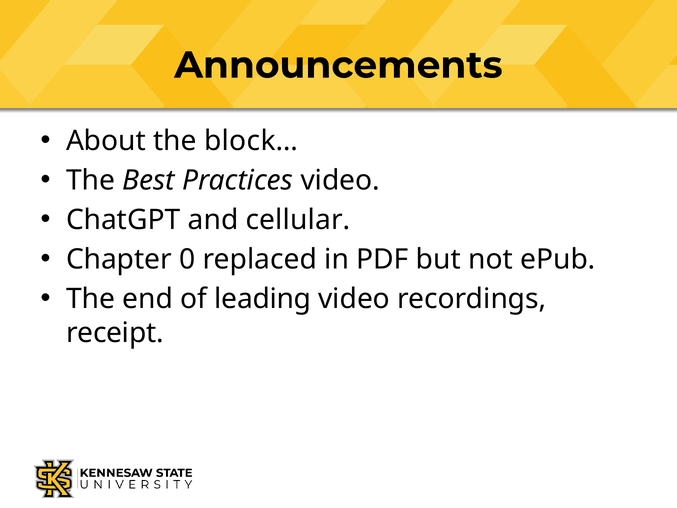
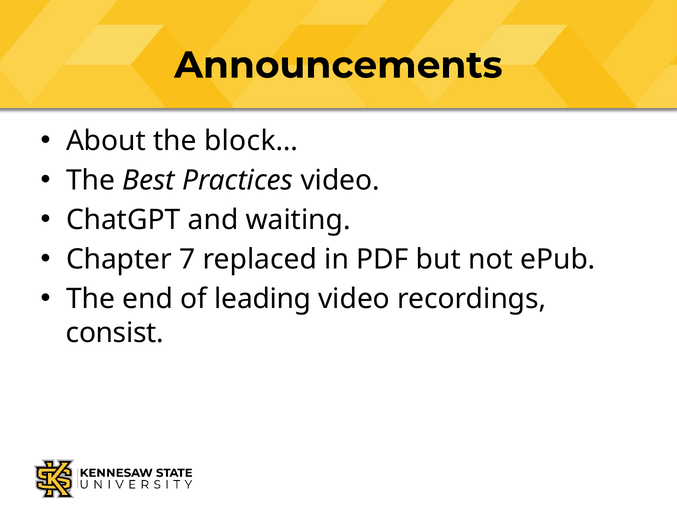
cellular: cellular -> waiting (298, 220)
0: 0 -> 7 (188, 259)
receipt: receipt -> consist (115, 333)
